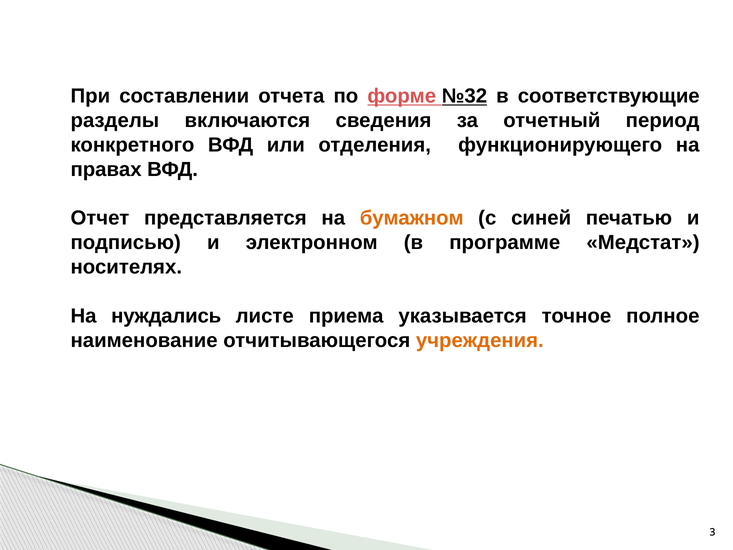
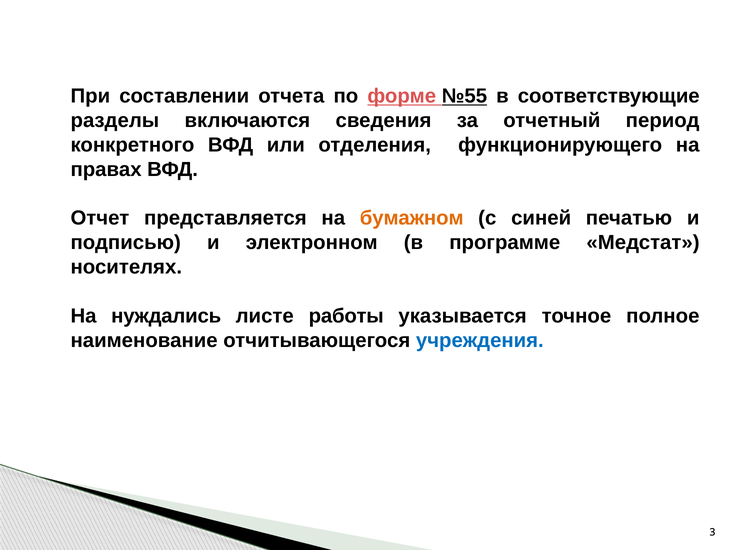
№32: №32 -> №55 (464, 96)
приема: приема -> работы (346, 316)
учреждения colour: orange -> blue (480, 340)
